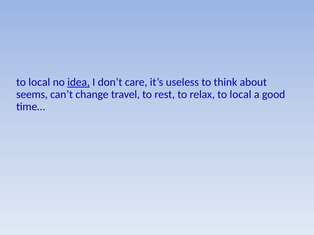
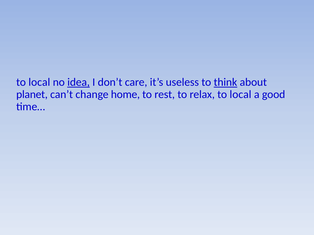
think underline: none -> present (225, 82)
seems: seems -> planet (32, 95)
travel: travel -> home (125, 95)
